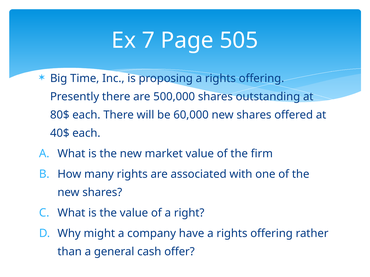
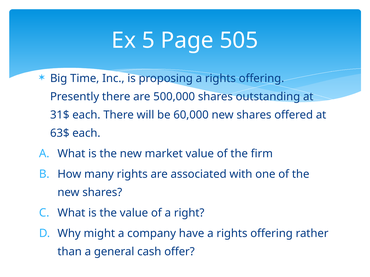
7: 7 -> 5 (148, 41)
80$: 80$ -> 31$ (60, 115)
40$: 40$ -> 63$ (60, 133)
